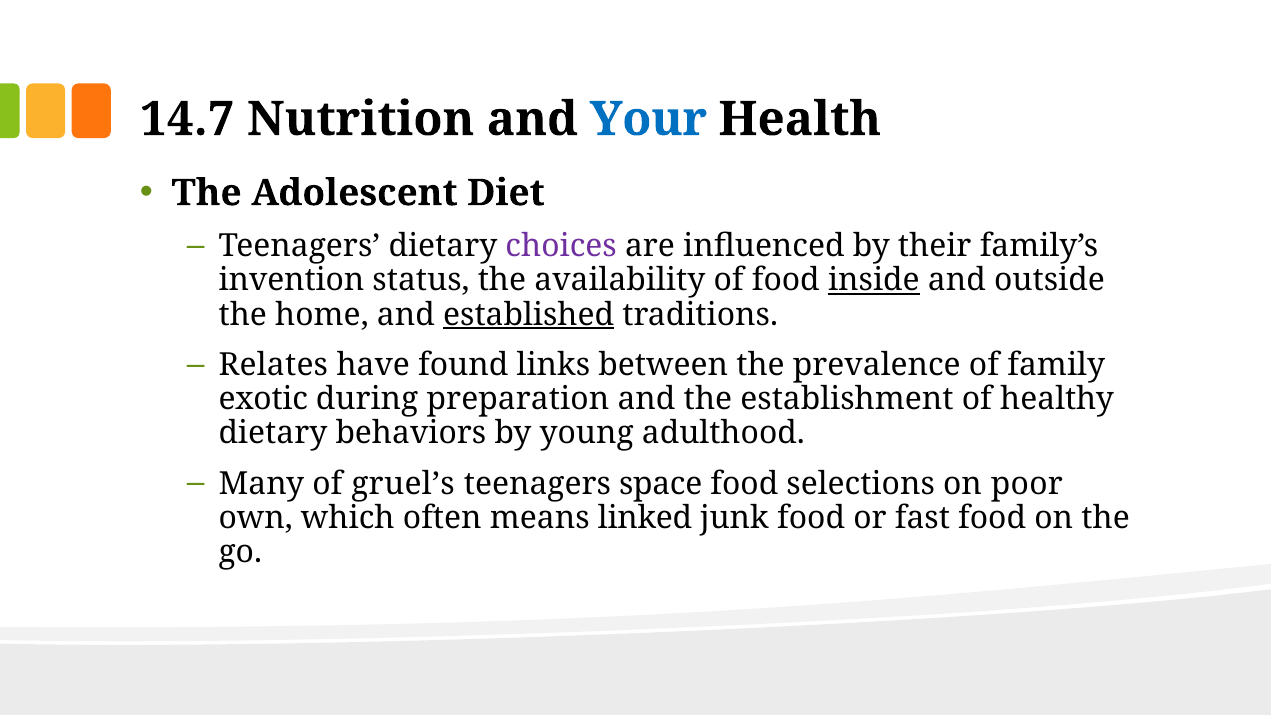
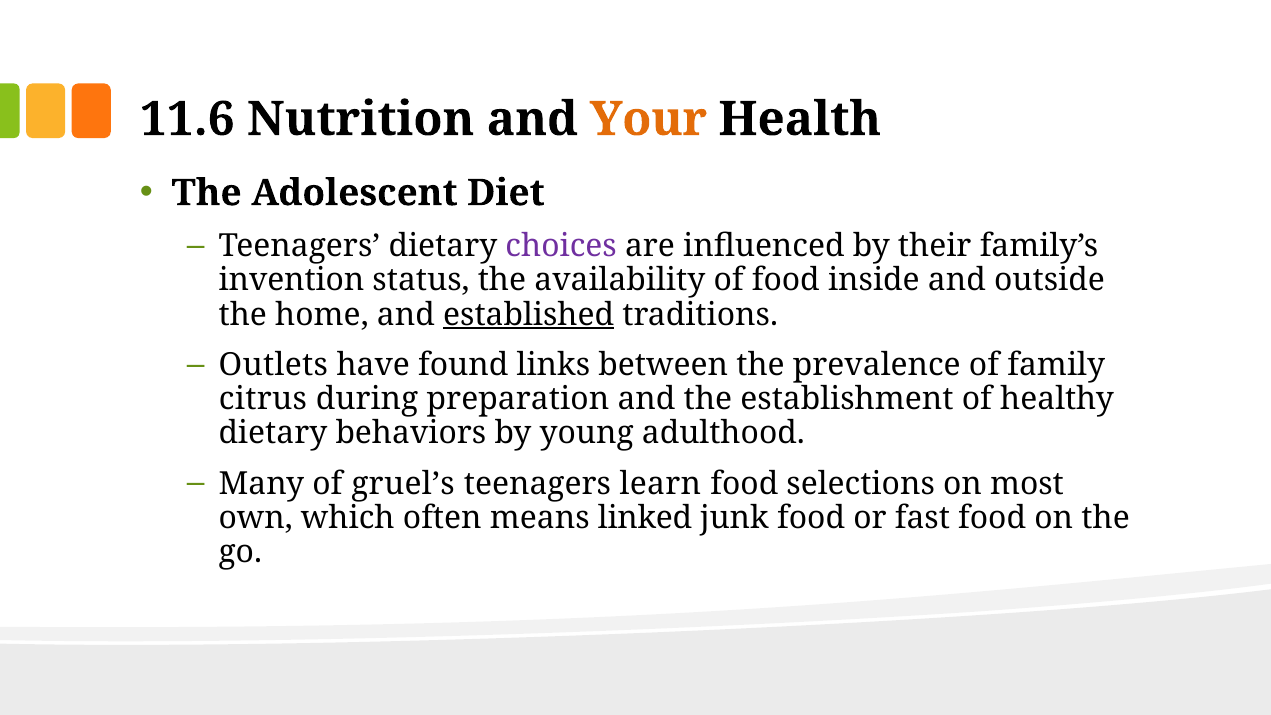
14.7: 14.7 -> 11.6 (187, 119)
Your colour: blue -> orange (648, 119)
inside underline: present -> none (874, 280)
Relates: Relates -> Outlets (273, 365)
exotic: exotic -> citrus (263, 399)
space: space -> learn (660, 484)
poor: poor -> most (1027, 484)
